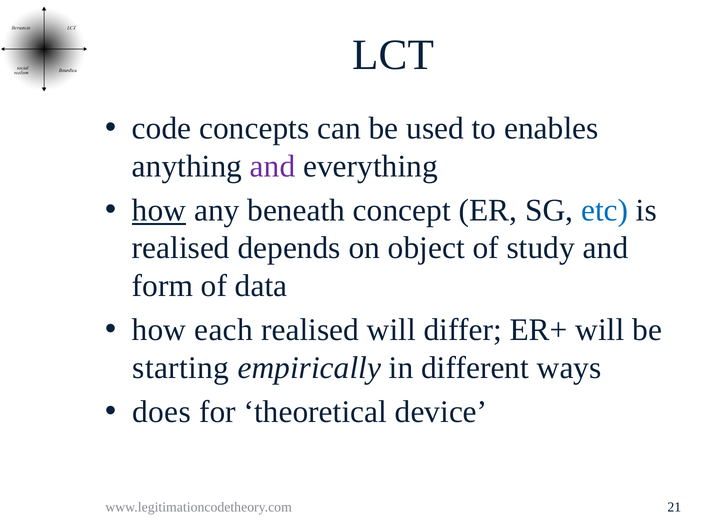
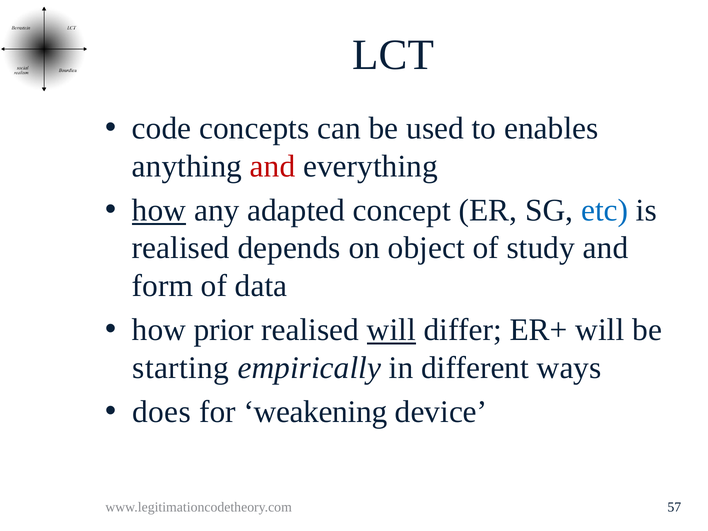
and colour: purple -> red (273, 166)
beneath: beneath -> adapted (296, 210)
each: each -> prior (224, 330)
will underline: none -> present (391, 330)
theoretical: theoretical -> weakening (315, 412)
21: 21 -> 57 (674, 507)
